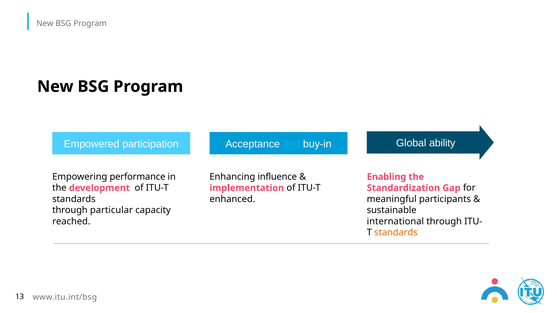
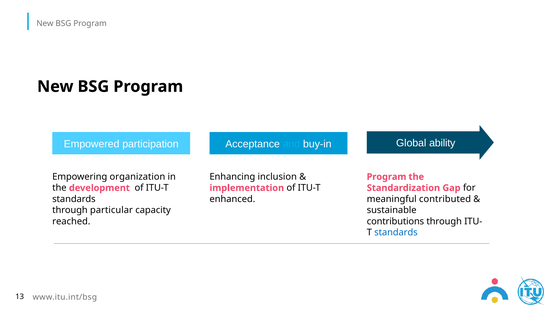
performance: performance -> organization (137, 177)
influence: influence -> inclusion (277, 177)
Enabling: Enabling -> Program (387, 177)
participants: participants -> contributed (445, 199)
international: international -> contributions (395, 222)
standards colour: orange -> blue (396, 233)
